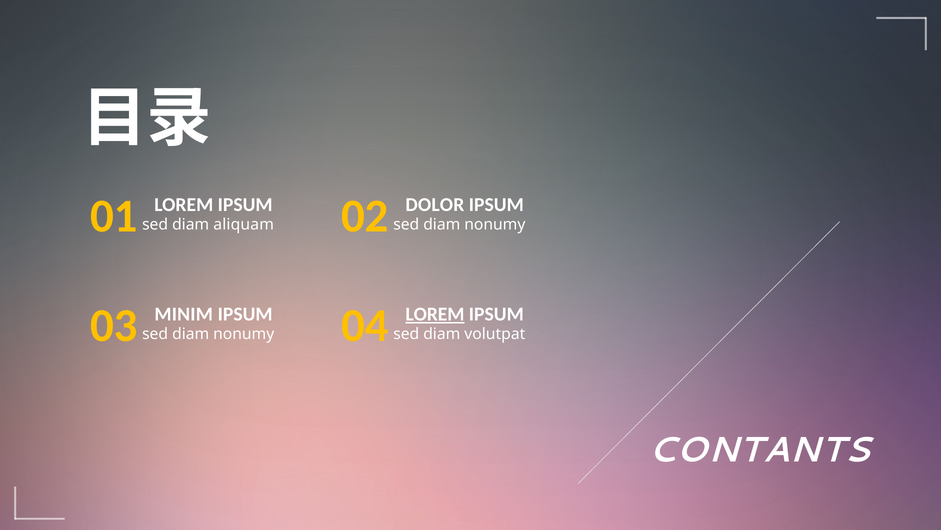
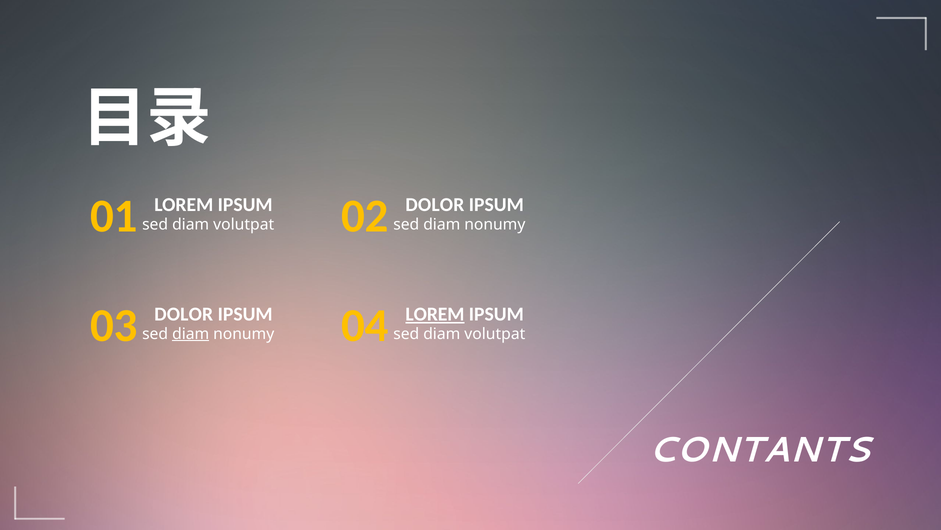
aliquam: aliquam -> volutpat (244, 224)
MINIM: MINIM -> DOLOR (184, 314)
diam underline: none -> present (191, 333)
